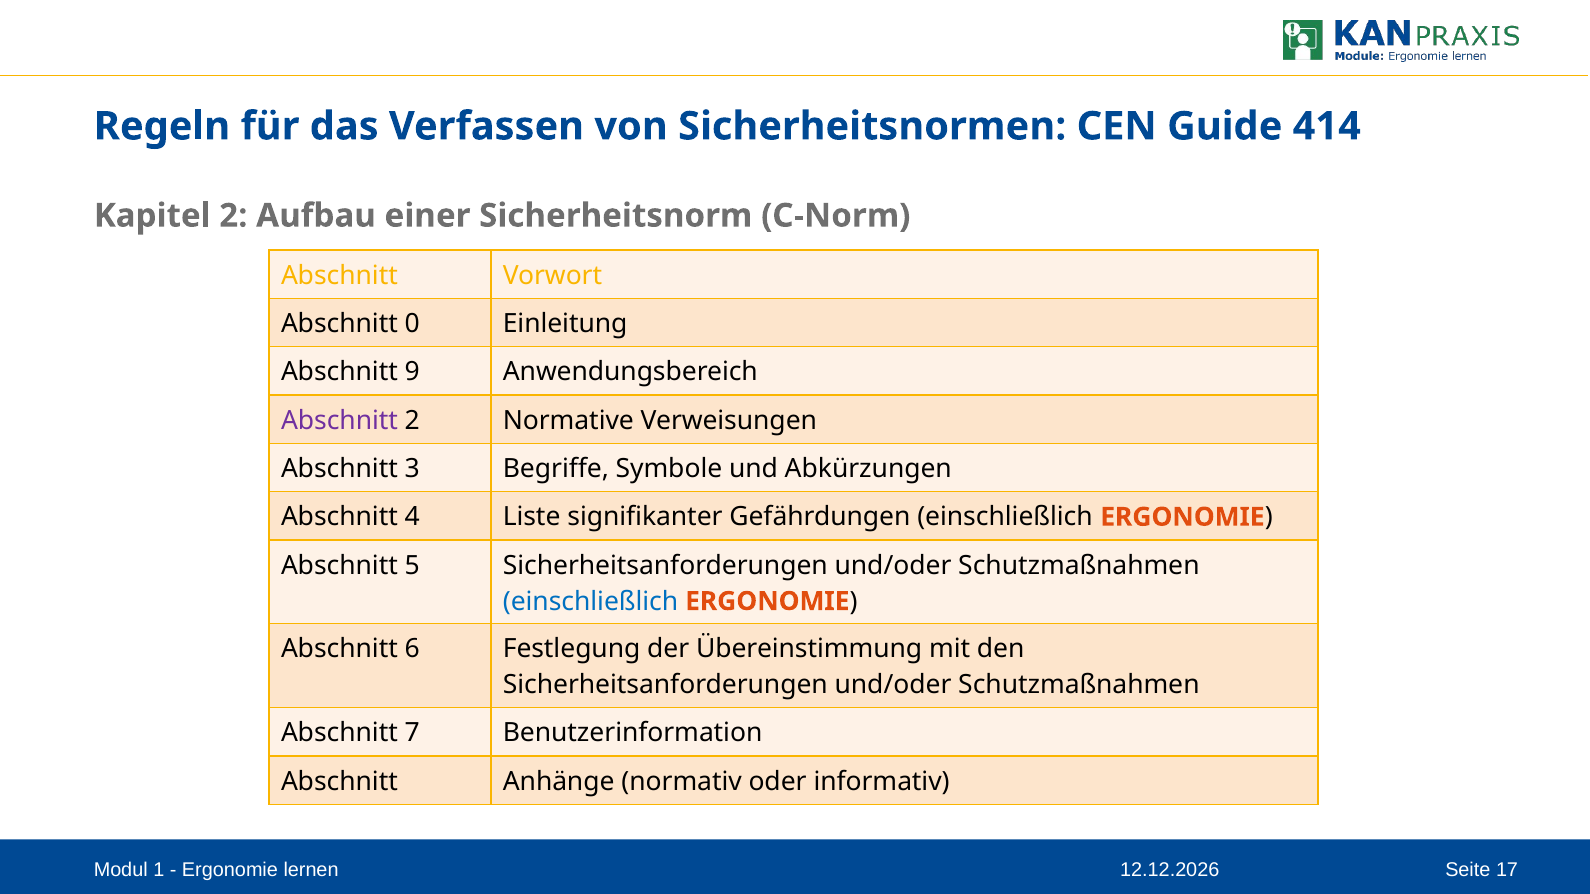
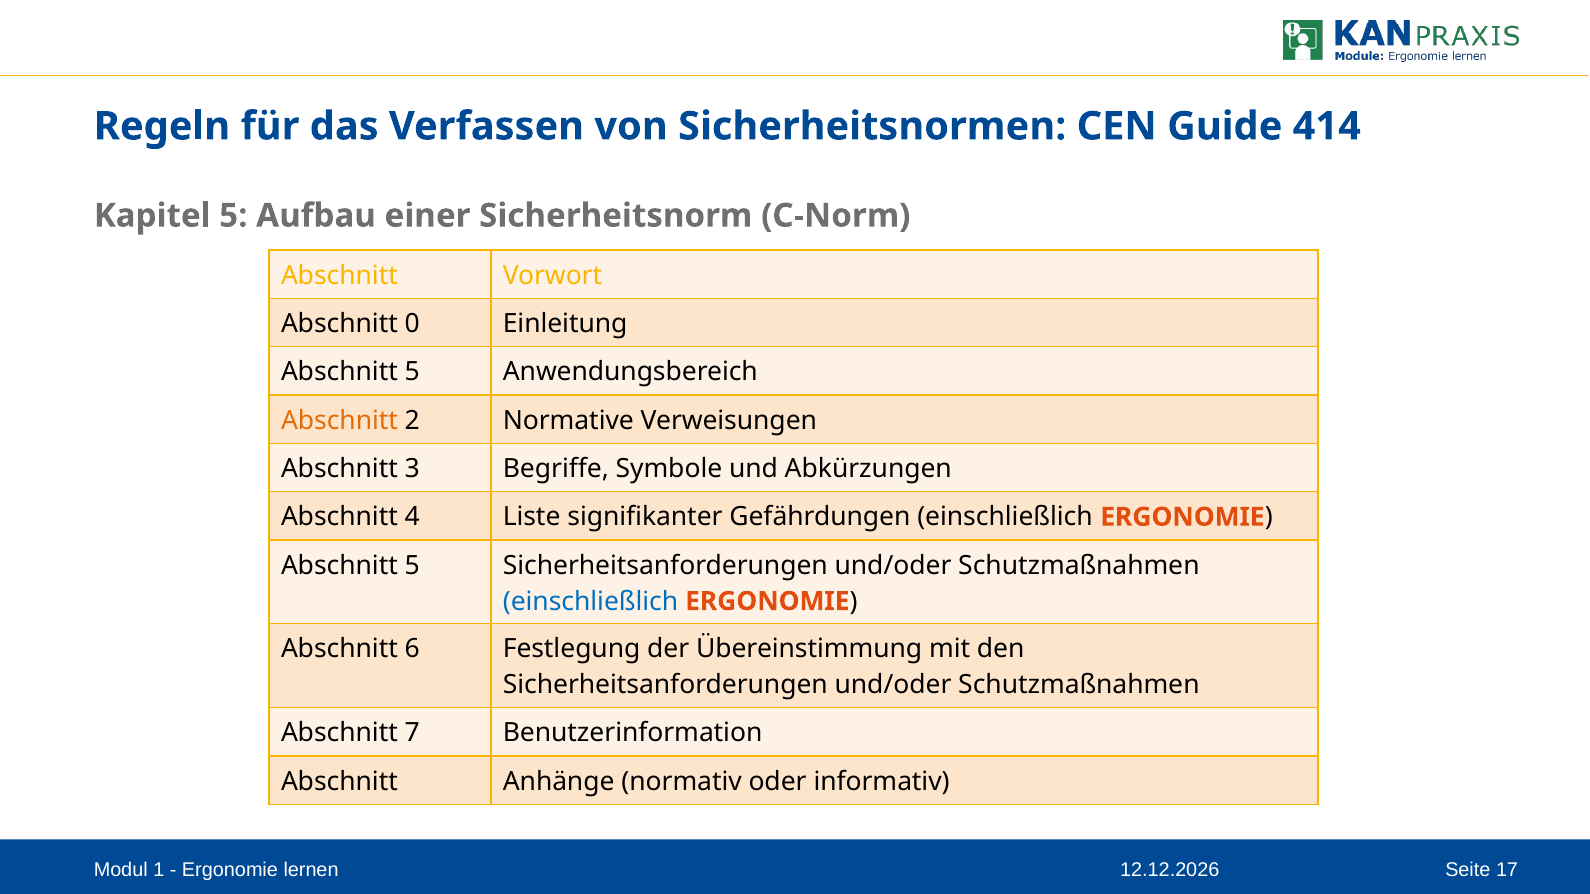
Kapitel 2: 2 -> 5 (233, 216)
9: 9 -> 5 (412, 372)
Abschnitt colour: purple -> orange (340, 421)
